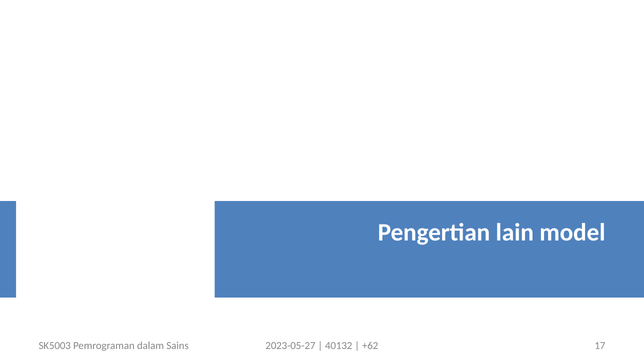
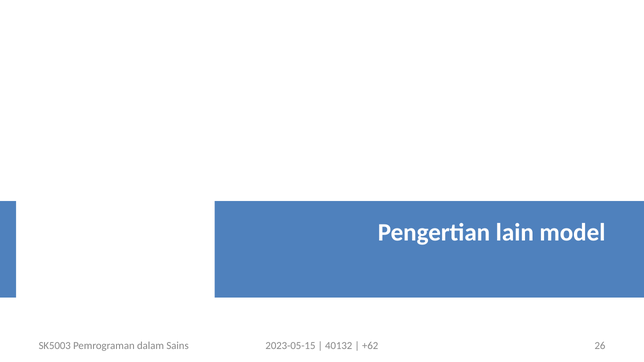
2023-05-27: 2023-05-27 -> 2023-05-15 (290, 346)
17: 17 -> 26 (600, 346)
